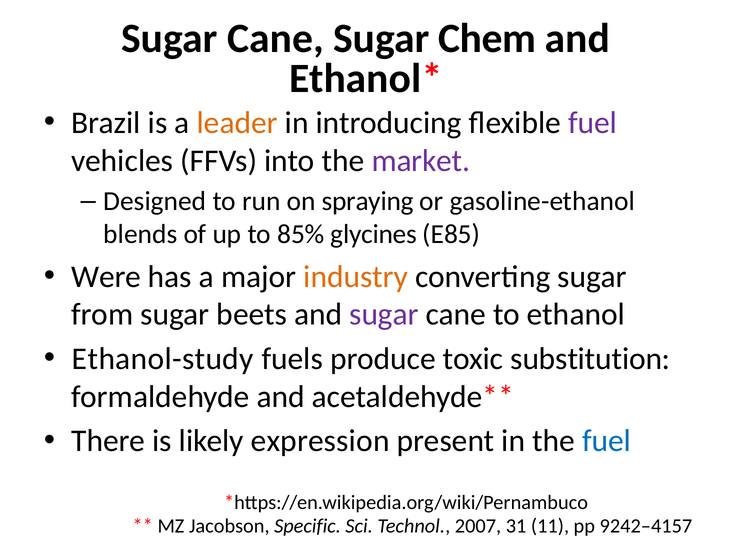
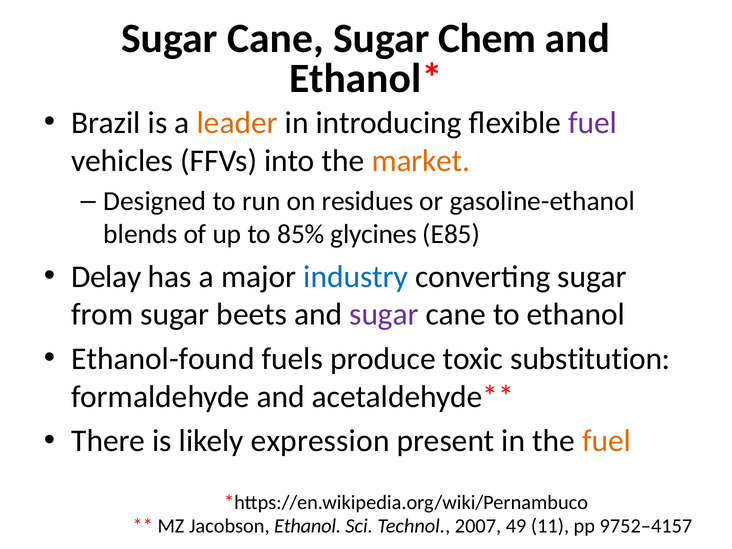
market colour: purple -> orange (421, 161)
spraying: spraying -> residues (368, 201)
Were: Were -> Delay (106, 277)
industry colour: orange -> blue (356, 277)
Ethanol-study: Ethanol-study -> Ethanol-found (163, 359)
fuel colour: blue -> orange (607, 441)
Jacobson Specific: Specific -> Ethanol (308, 526)
31: 31 -> 49 (516, 526)
9242–4157: 9242–4157 -> 9752–4157 (646, 526)
